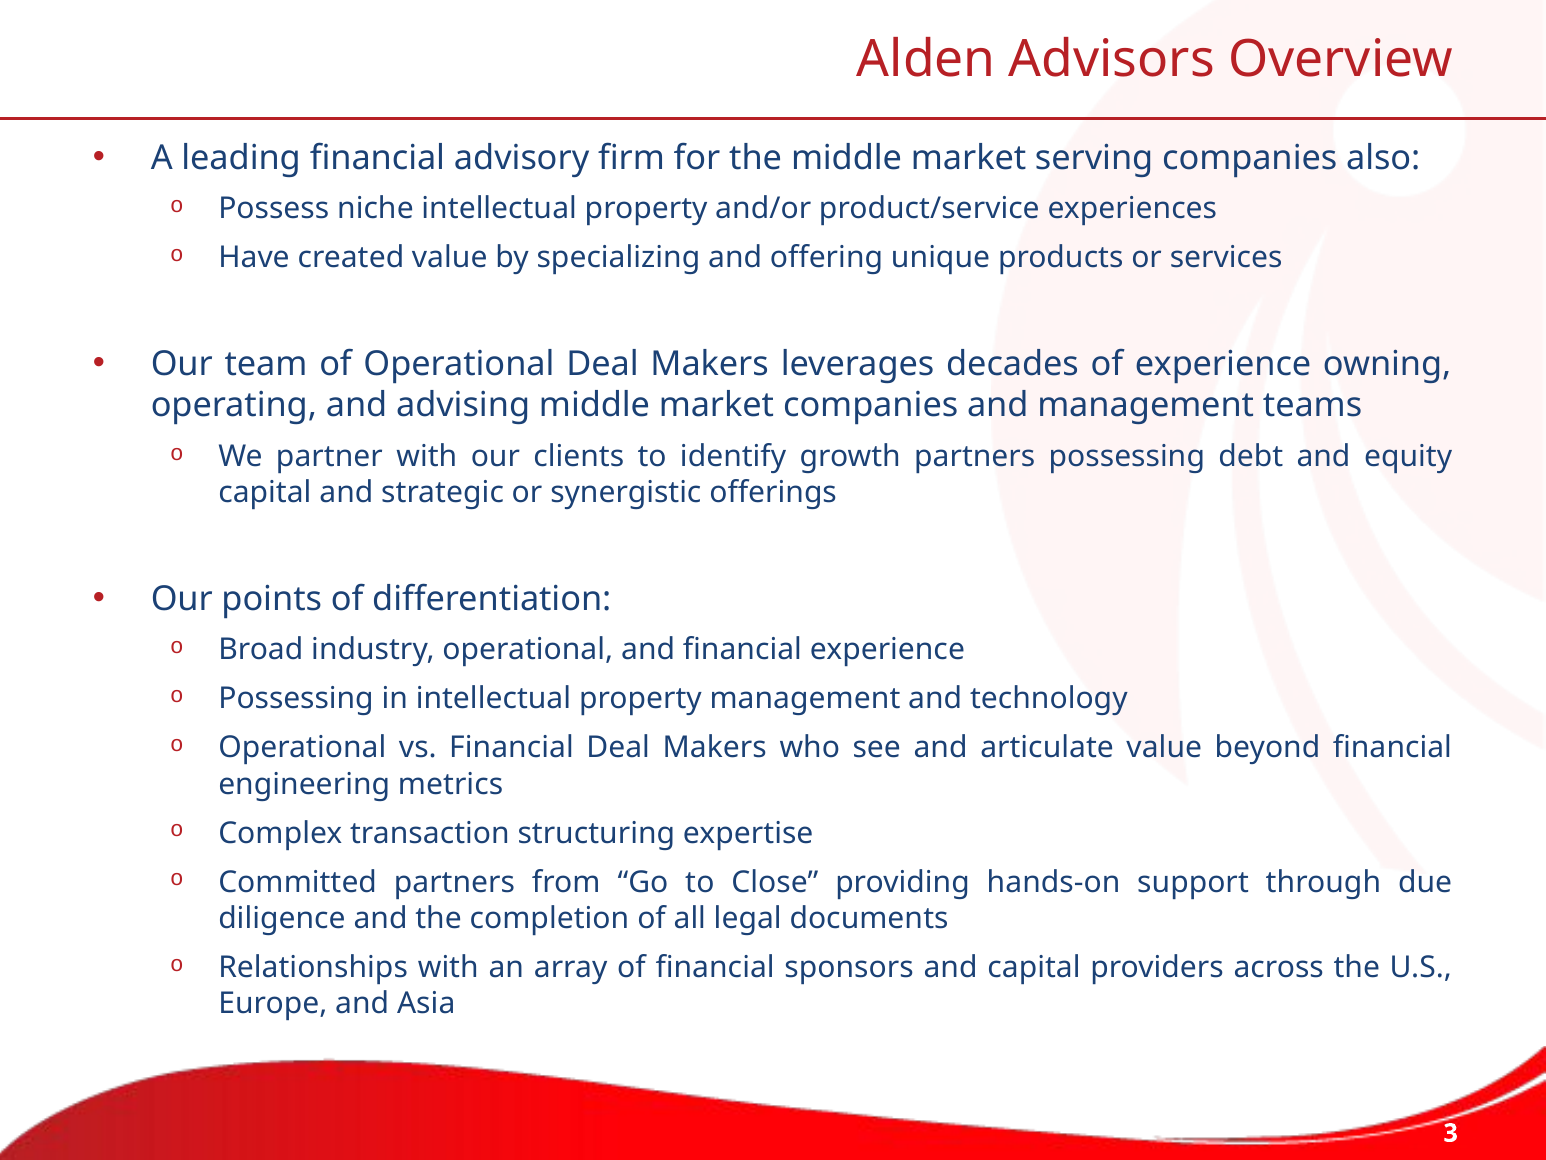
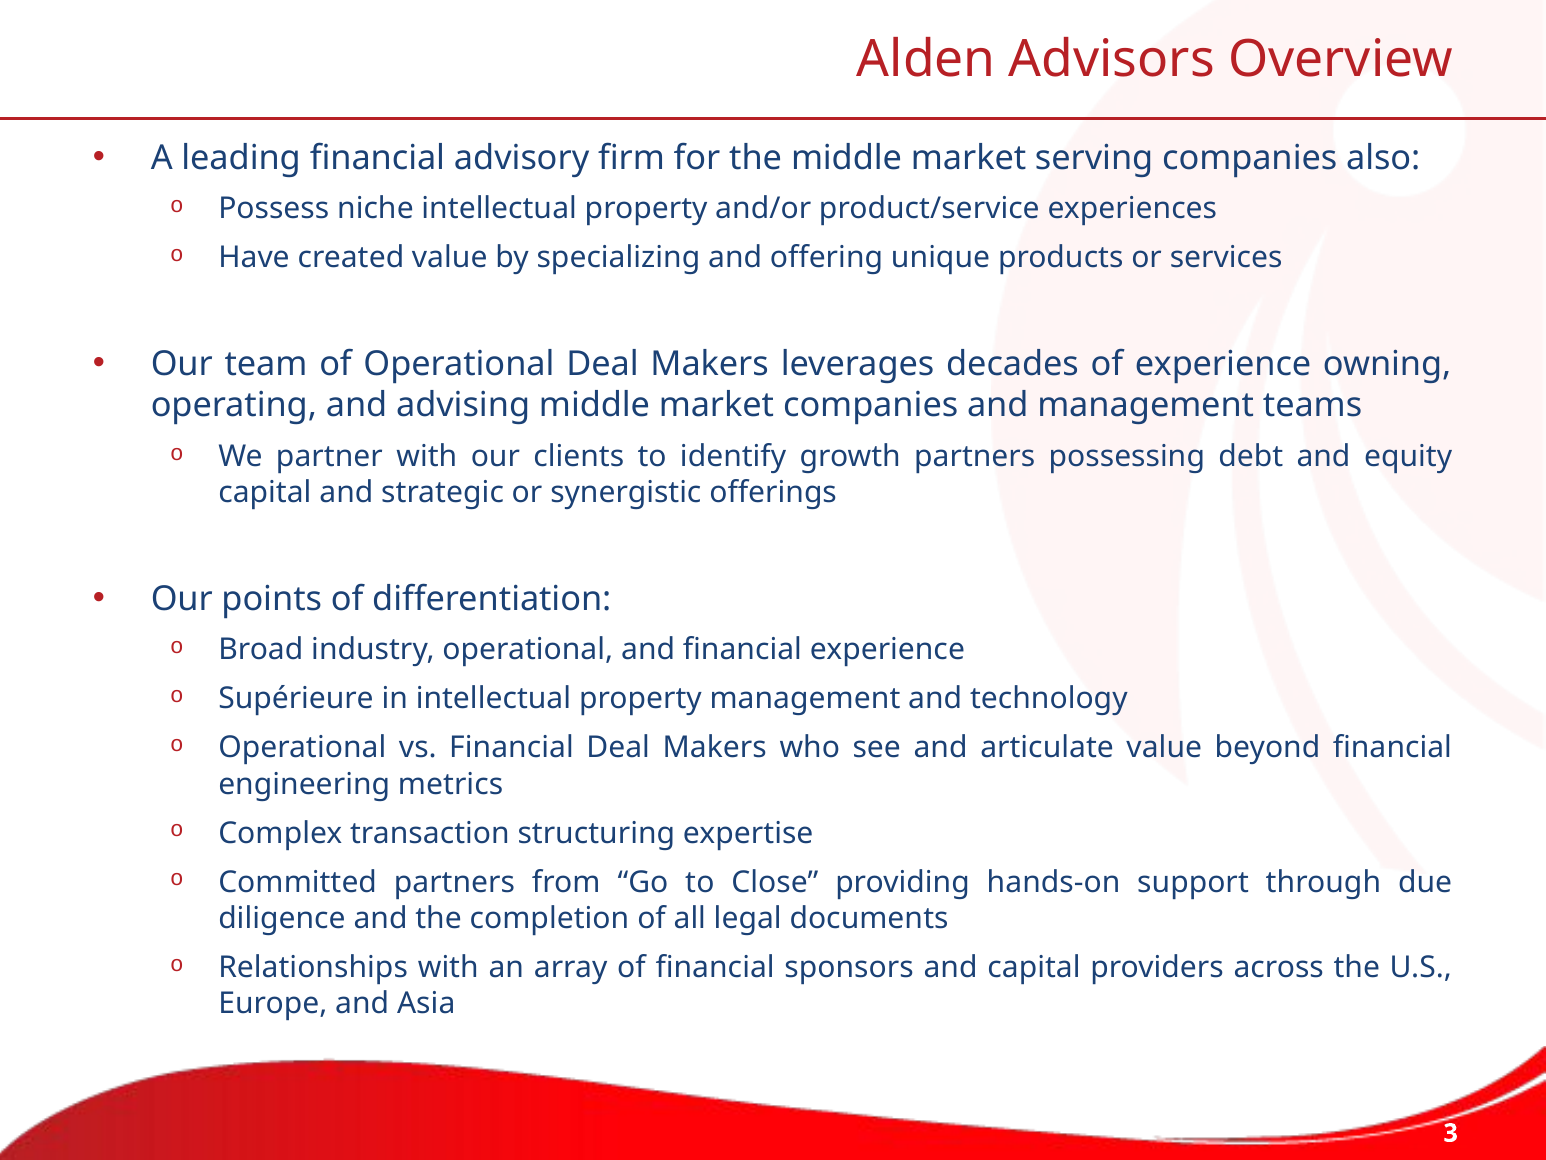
Possessing: Possessing -> Supérieure (296, 699)
